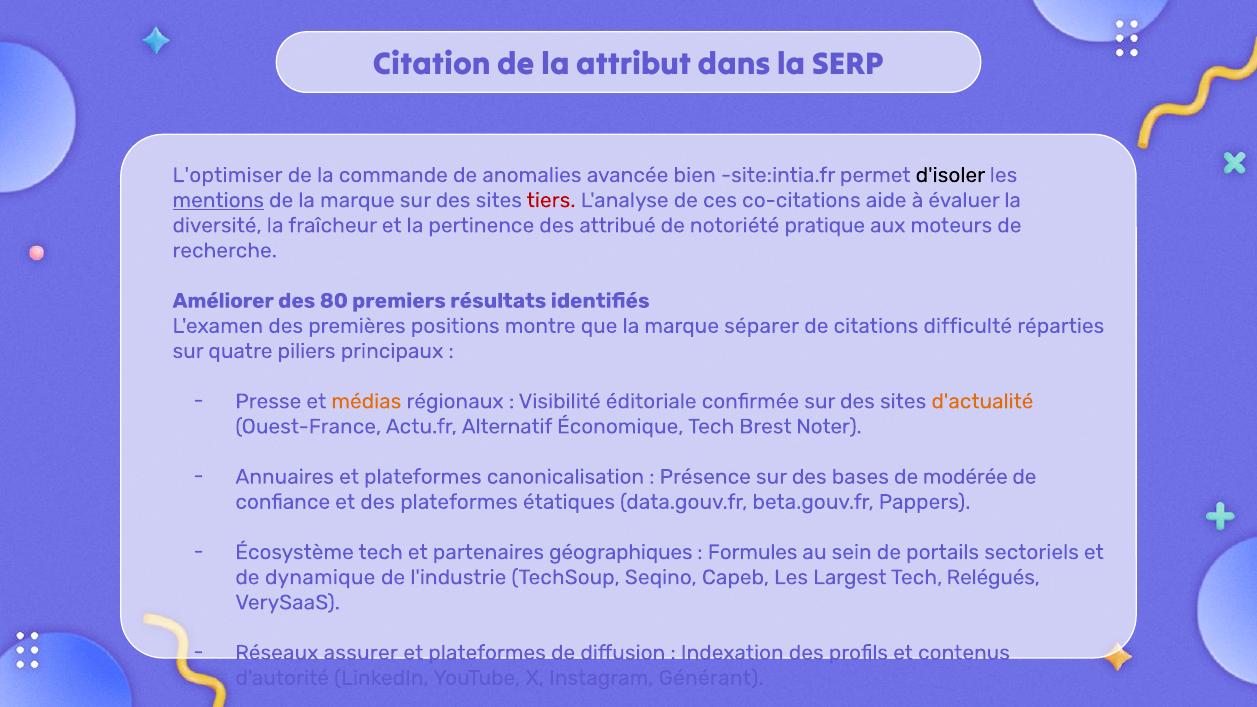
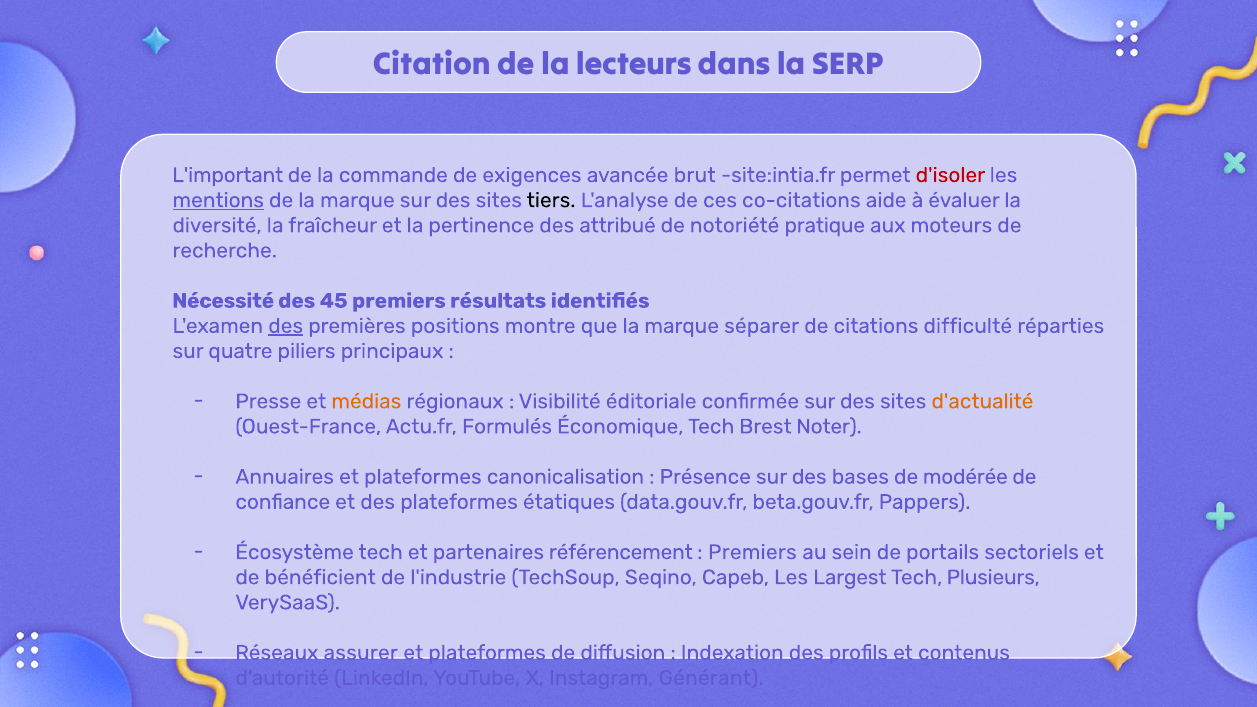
attribut: attribut -> lecteurs (634, 64)
L'optimiser: L'optimiser -> L'important (228, 175)
anomalies: anomalies -> exigences (532, 175)
bien: bien -> brut (695, 175)
d'isoler colour: black -> red (950, 175)
tiers colour: red -> black (551, 200)
Améliorer: Améliorer -> Nécessité (223, 301)
80: 80 -> 45 (334, 301)
des underline: none -> present (286, 326)
Alternatif: Alternatif -> Formulés (507, 427)
géographiques: géographiques -> référencement (621, 552)
Formules: Formules -> Premiers (752, 552)
dynamique: dynamique -> bénéficient (320, 577)
Relégués: Relégués -> Plusieurs (993, 577)
